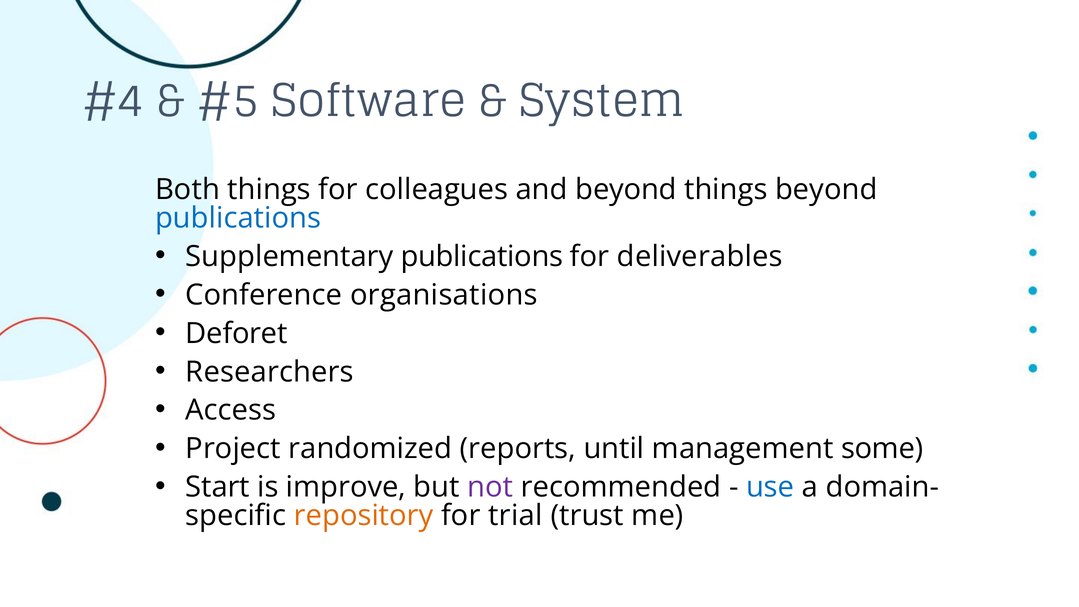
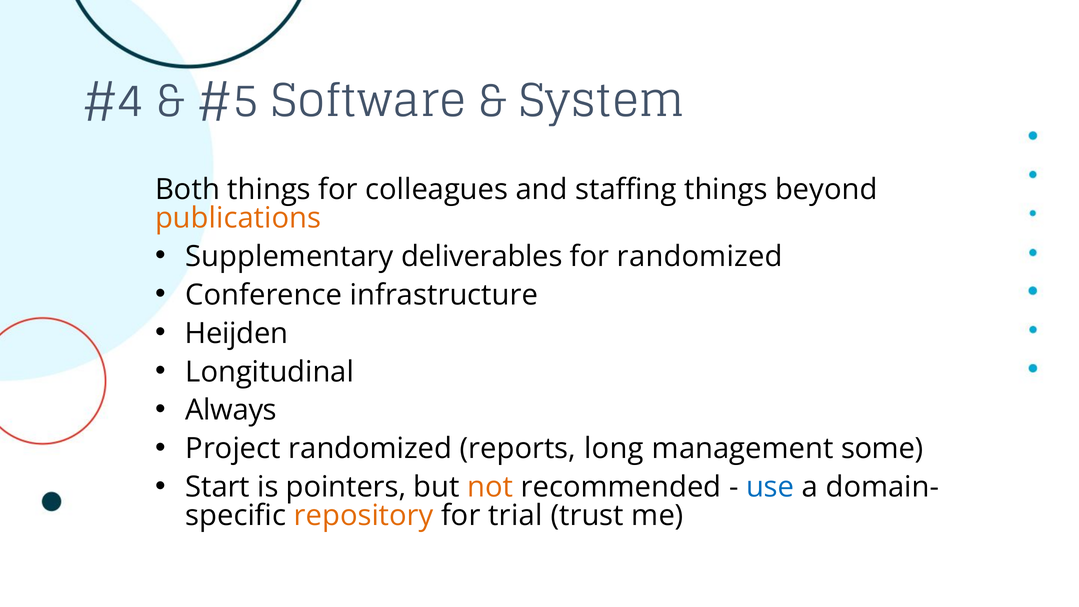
and beyond: beyond -> staffing (626, 189)
publications colour: blue -> orange (238, 218)
Supplementary publications: publications -> deliverables (482, 256)
for deliverables: deliverables -> randomized (700, 256)
organisations: organisations -> infrastructure (444, 295)
Deforet: Deforet -> Heijden (236, 333)
Researchers: Researchers -> Longitudinal (270, 372)
Access: Access -> Always (231, 410)
until: until -> long (614, 449)
improve: improve -> pointers (346, 487)
not colour: purple -> orange (490, 487)
